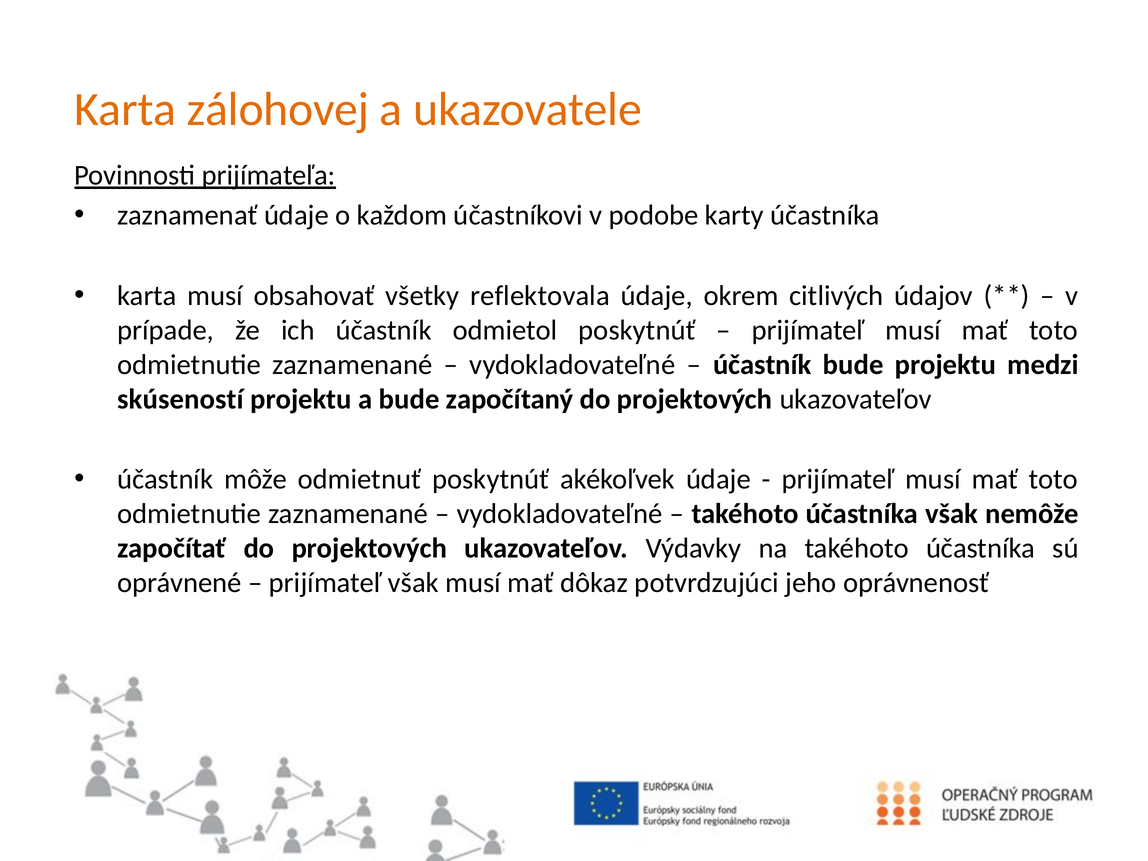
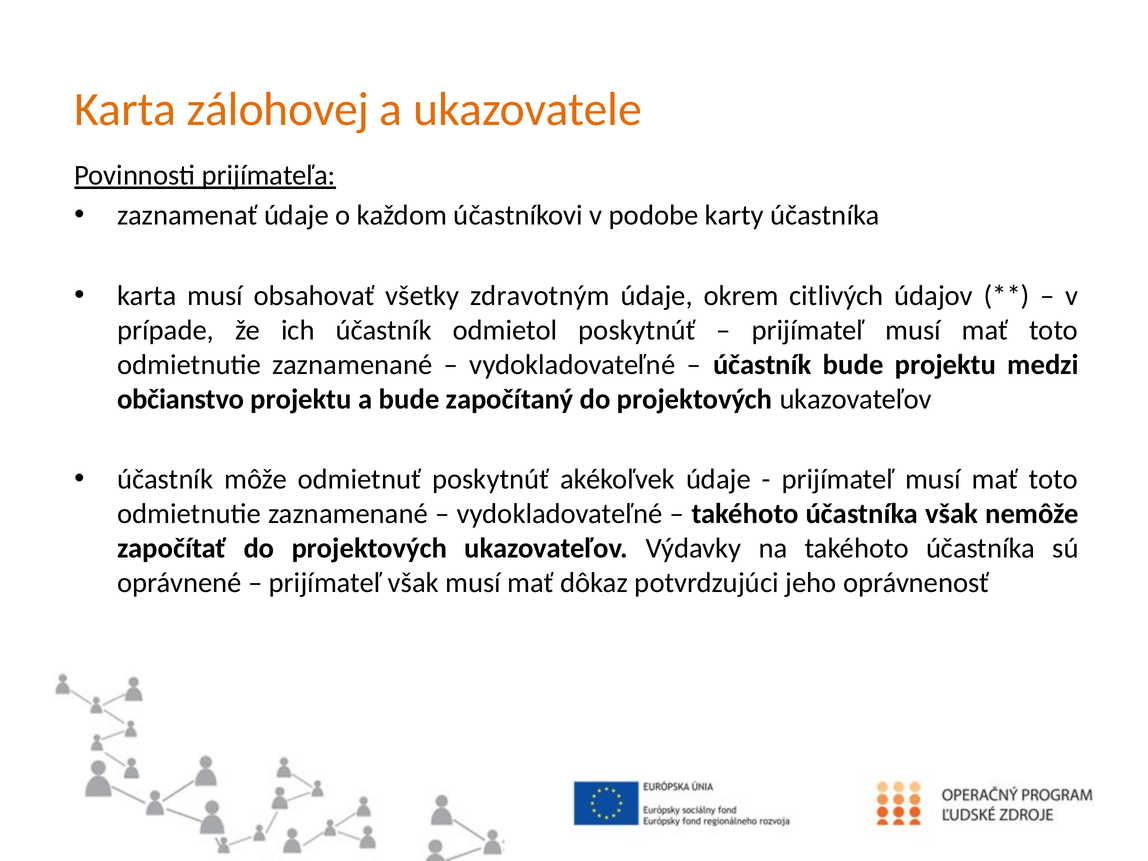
reflektovala: reflektovala -> zdravotným (540, 296)
skúseností: skúseností -> občianstvo (181, 399)
